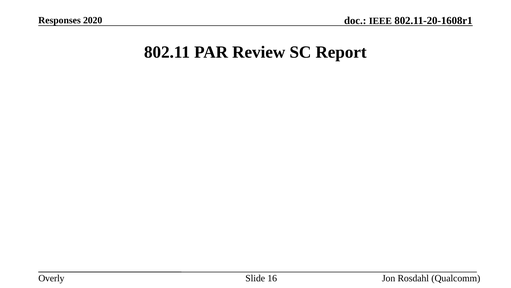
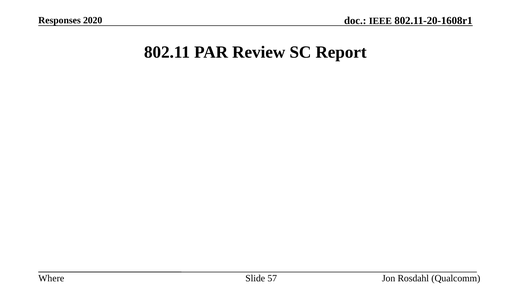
Overly: Overly -> Where (51, 278)
16: 16 -> 57 (272, 278)
